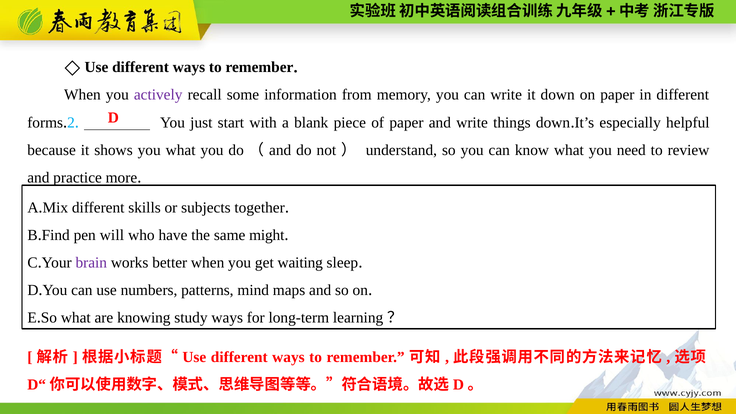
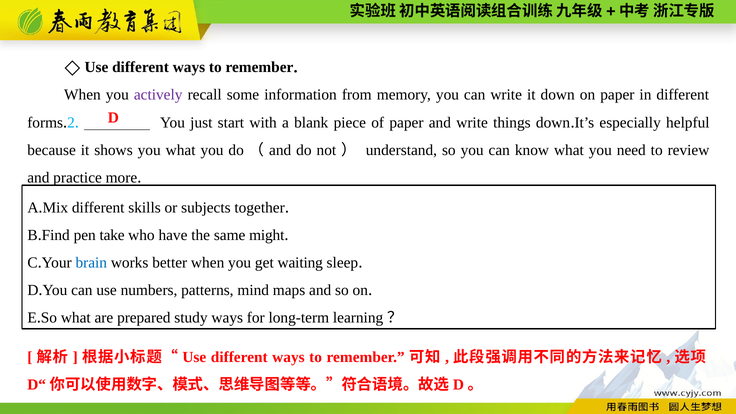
will: will -> take (112, 235)
brain colour: purple -> blue (91, 263)
knowing: knowing -> prepared (144, 318)
